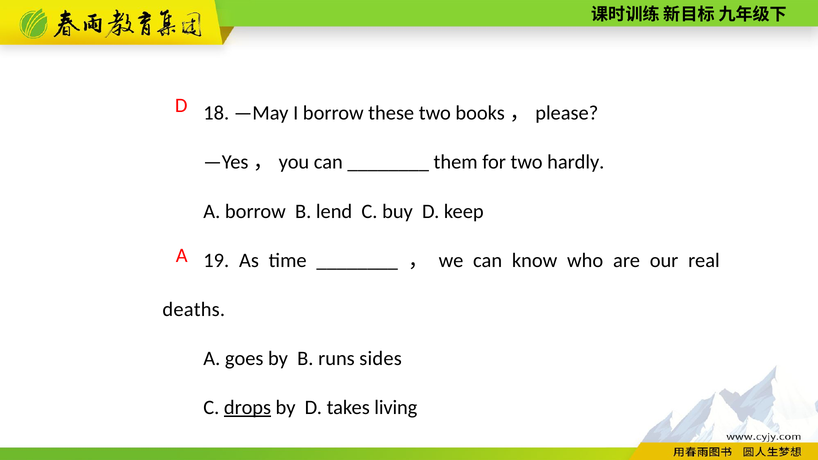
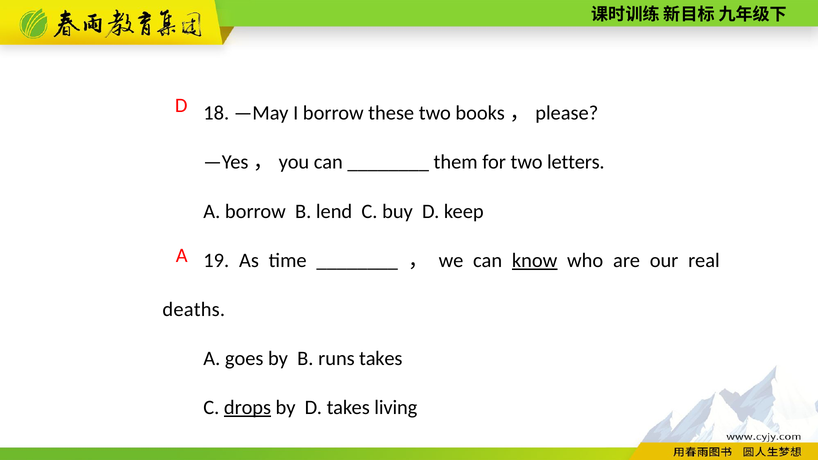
hardly: hardly -> letters (576, 162)
know underline: none -> present (535, 260)
runs sides: sides -> takes (381, 359)
